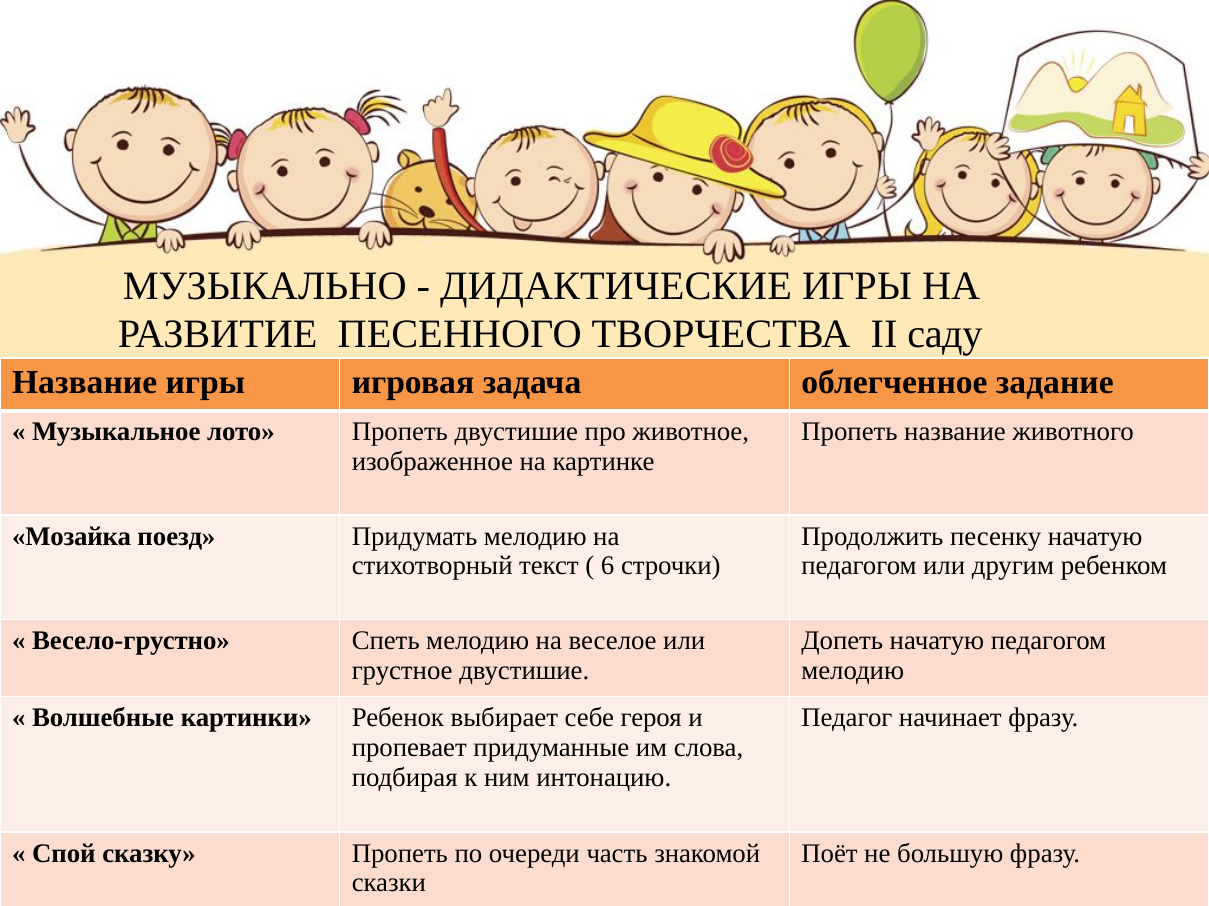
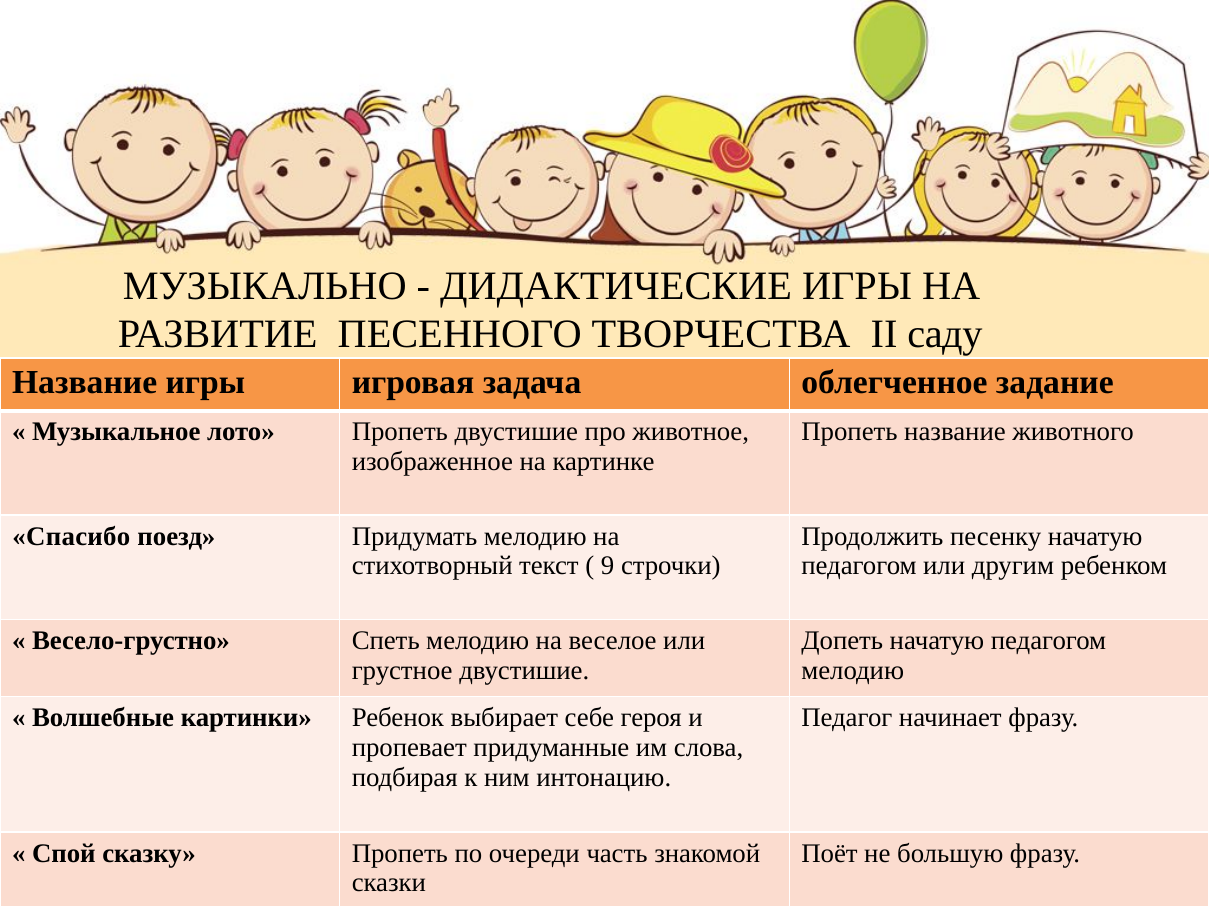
Мозайка: Мозайка -> Спасибо (71, 537)
6: 6 -> 9 (608, 566)
